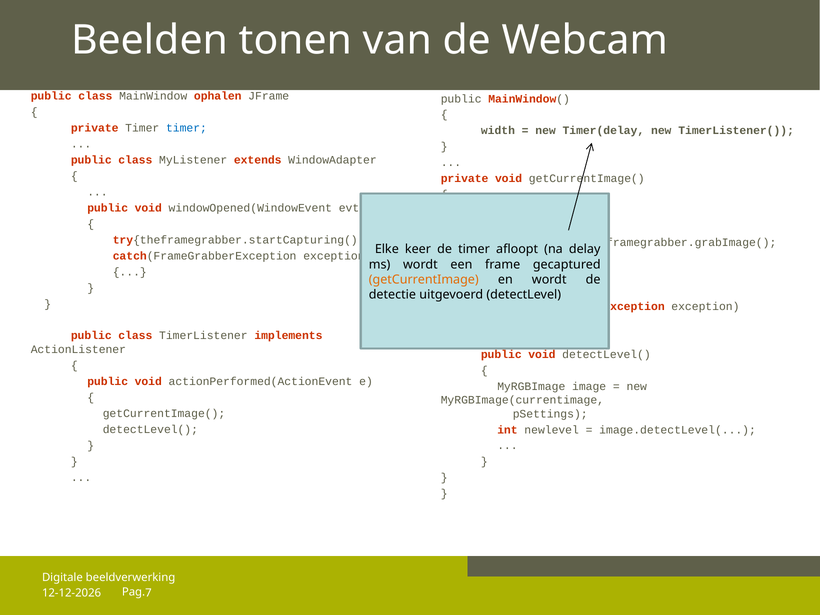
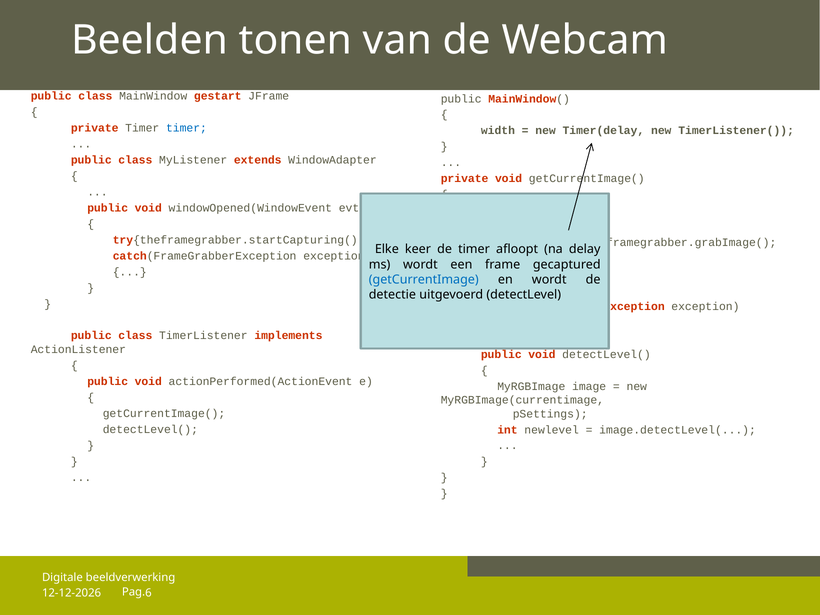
ophalen: ophalen -> gestart (218, 96)
getCurrentImage colour: orange -> blue (424, 279)
7: 7 -> 6 (148, 593)
